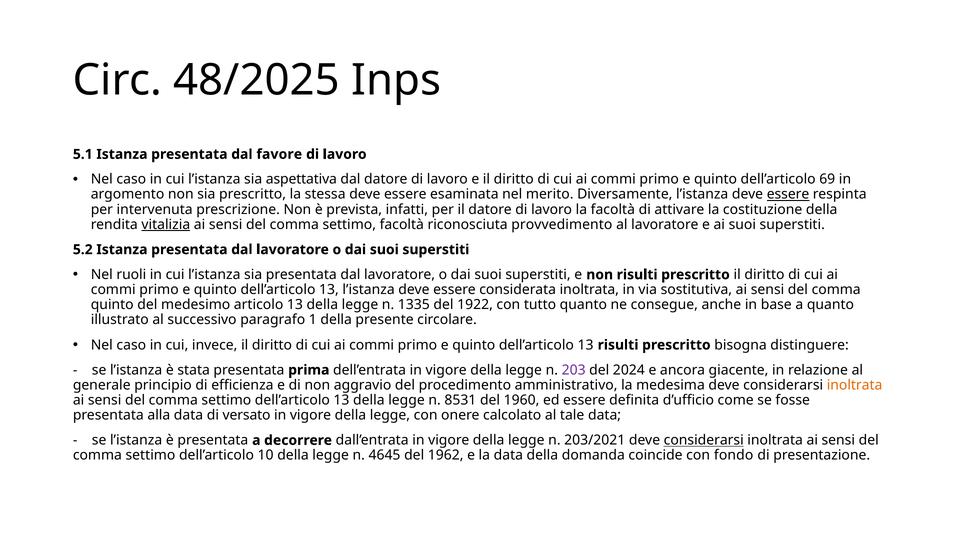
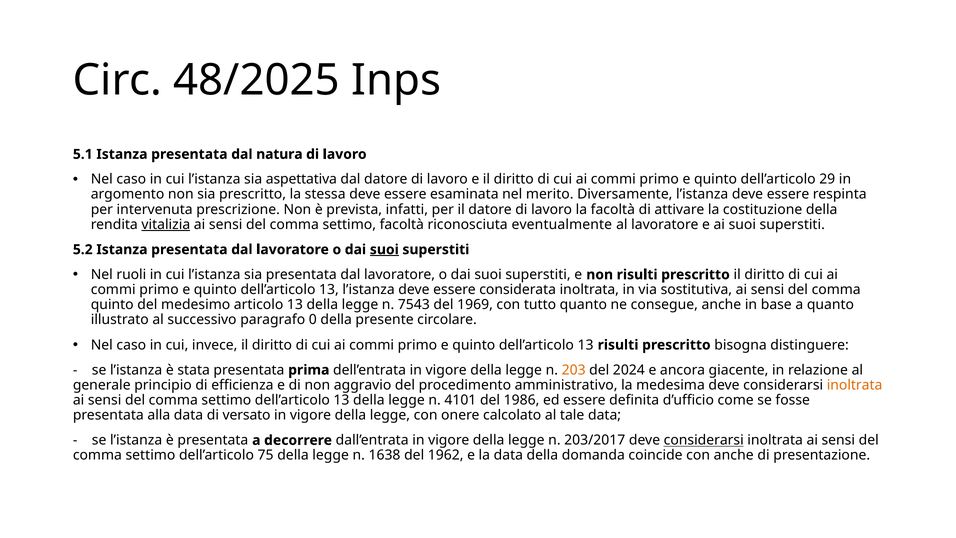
favore: favore -> natura (279, 154)
69: 69 -> 29 (827, 179)
essere underline: present -> none (788, 194)
provvedimento: provvedimento -> eventualmente (562, 224)
suoi underline: none -> present (384, 249)
1335: 1335 -> 7543 (414, 305)
1922: 1922 -> 1969 (475, 305)
1: 1 -> 0 (313, 320)
203 colour: purple -> orange (574, 370)
8531: 8531 -> 4101 (460, 400)
1960: 1960 -> 1986 (522, 400)
203/2021: 203/2021 -> 203/2017 (595, 440)
10: 10 -> 75 (266, 455)
4645: 4645 -> 1638 (385, 455)
con fondo: fondo -> anche (734, 455)
